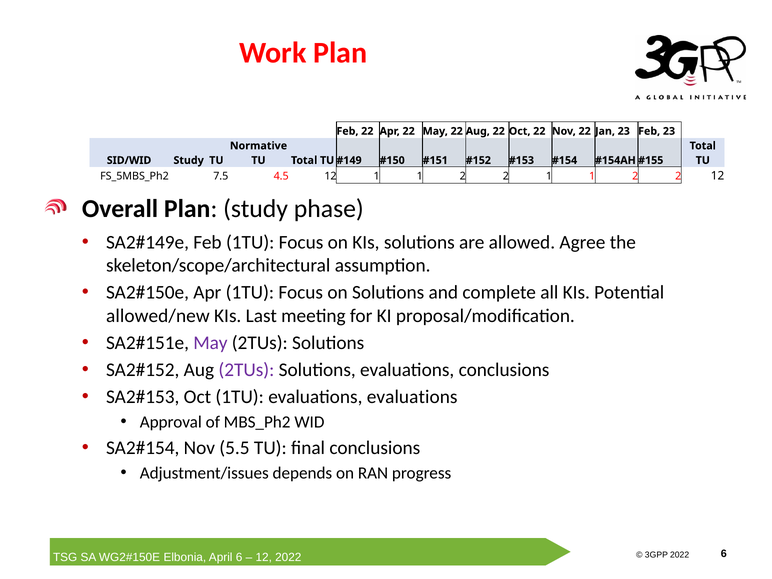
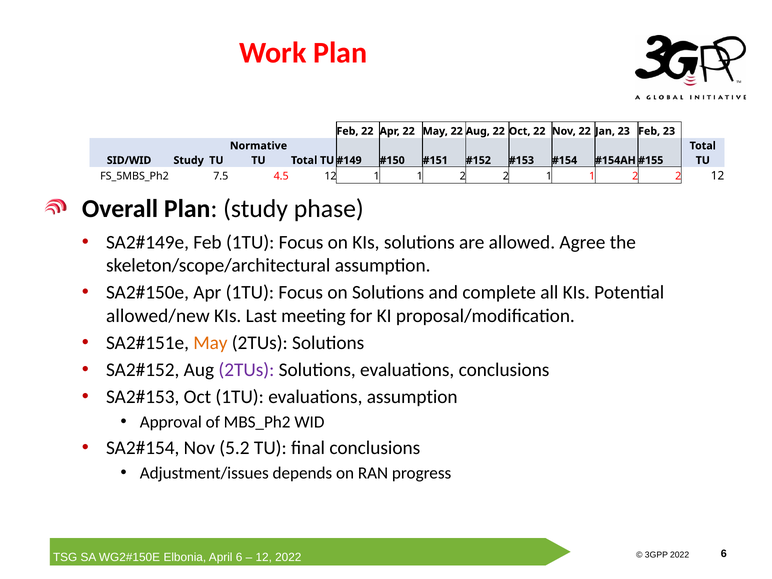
May colour: purple -> orange (210, 343)
evaluations evaluations: evaluations -> assumption (412, 397)
5.5: 5.5 -> 5.2 (234, 448)
